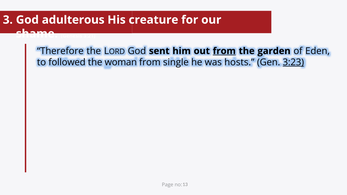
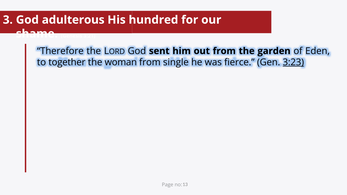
creature: creature -> hundred (153, 20)
from underline: present -> none (224, 51)
followed: followed -> together (67, 62)
hosts: hosts -> fierce (239, 62)
